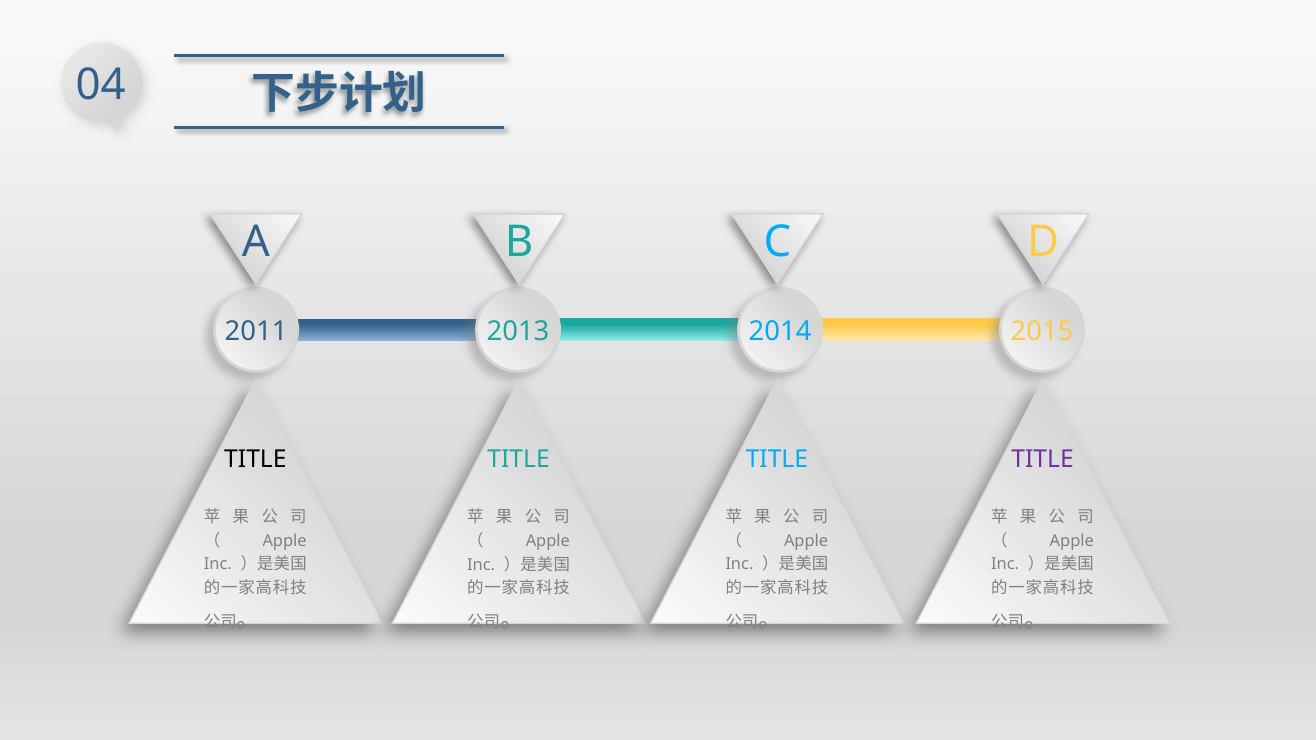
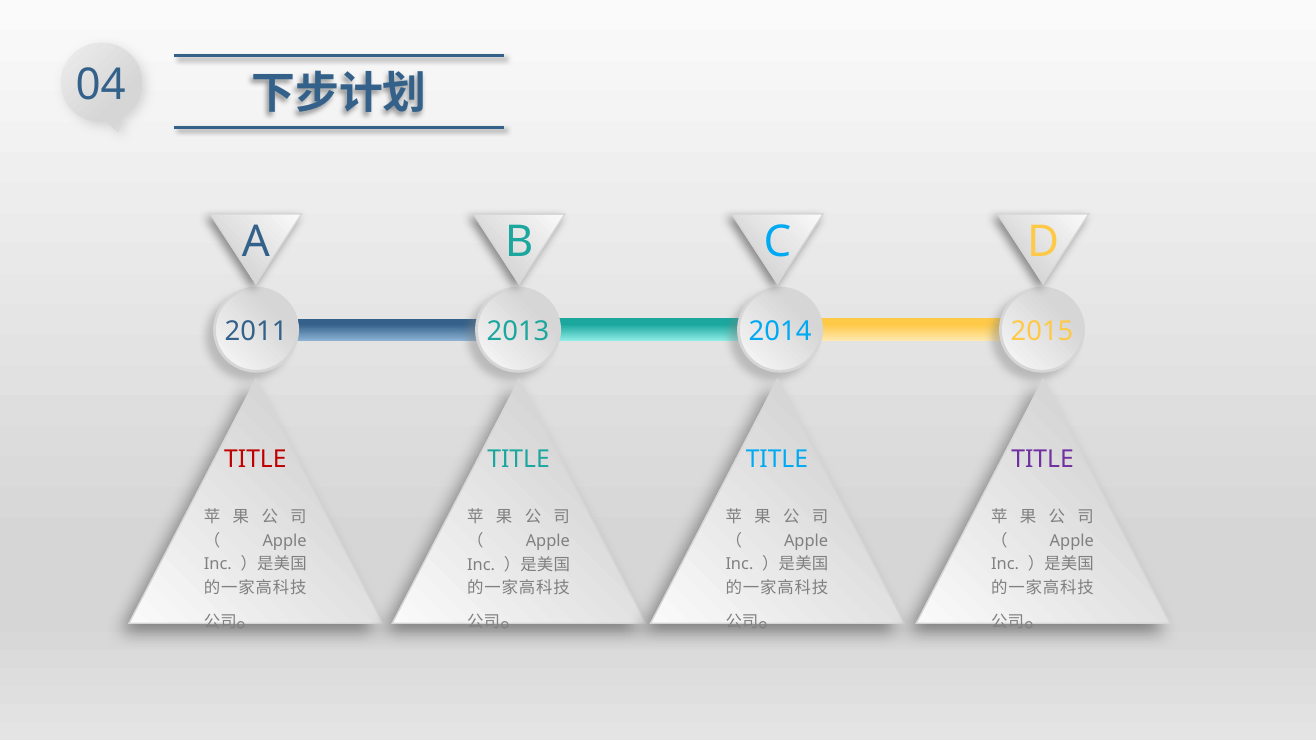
TITLE colour: black -> red (255, 460)
